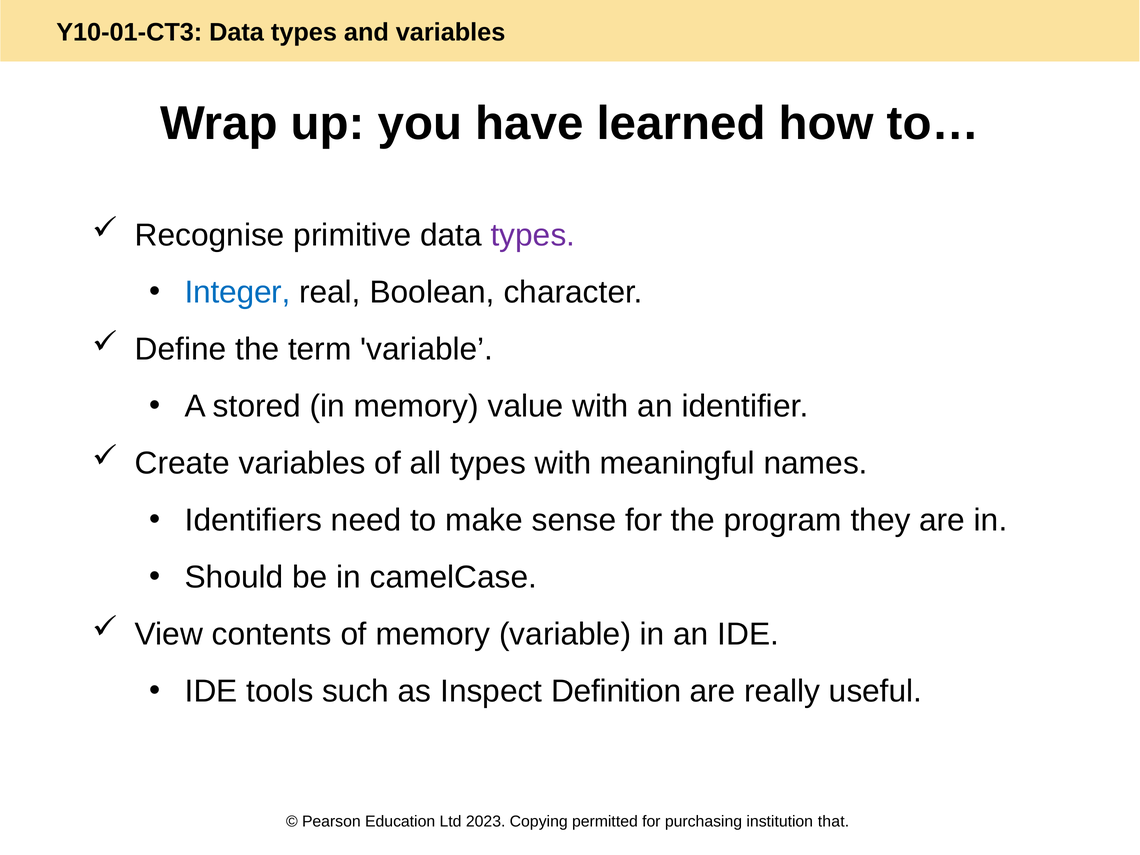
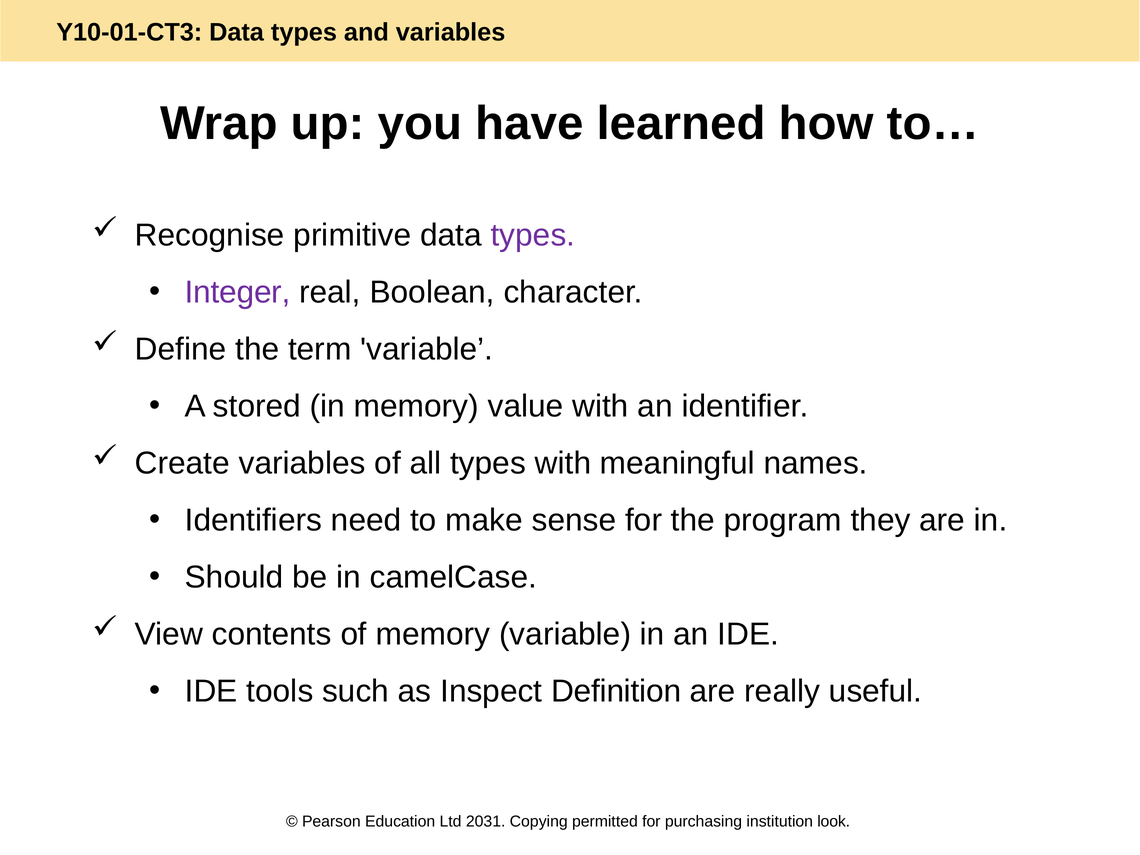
Integer colour: blue -> purple (238, 293)
2023: 2023 -> 2031 (486, 822)
that: that -> look (834, 822)
